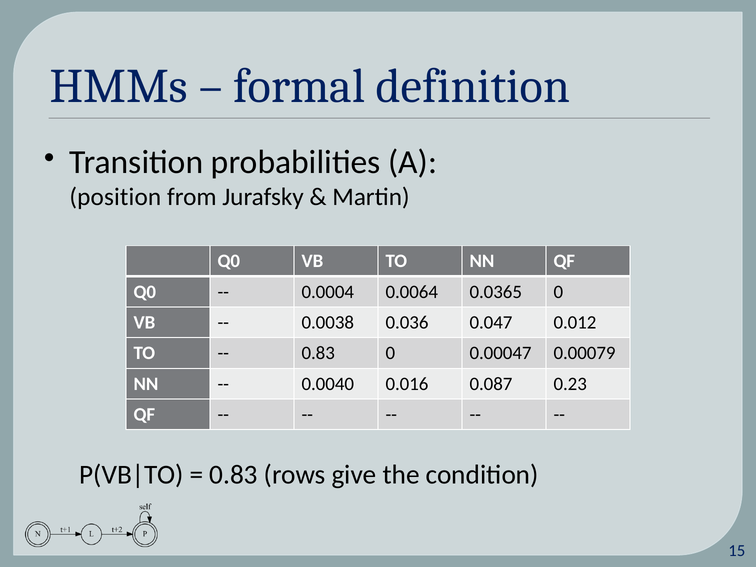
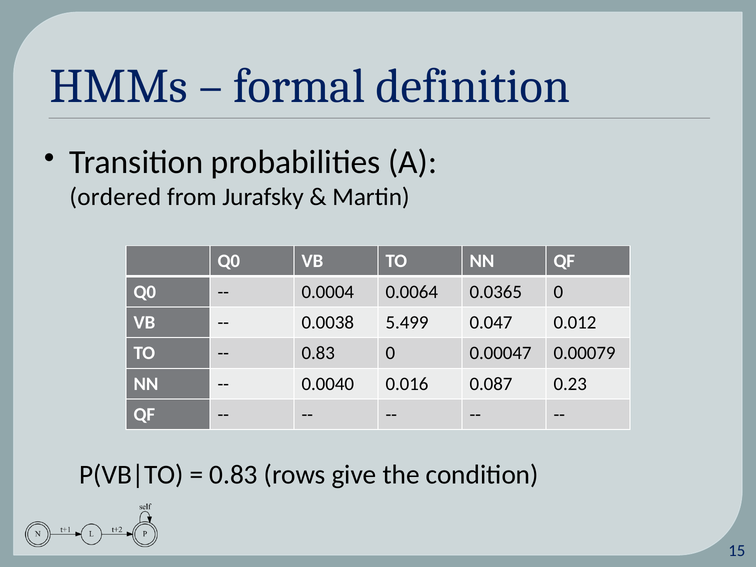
position: position -> ordered (115, 197)
0.036: 0.036 -> 5.499 (407, 323)
